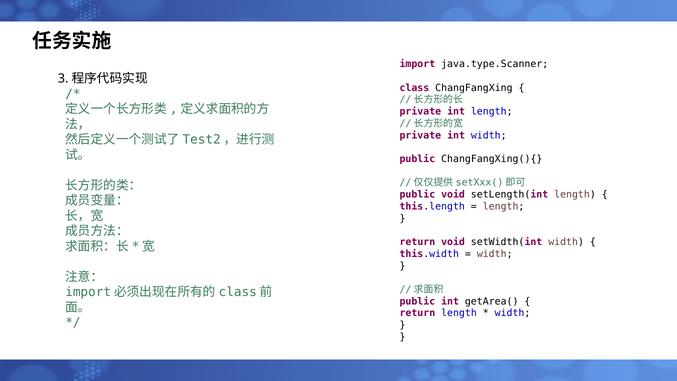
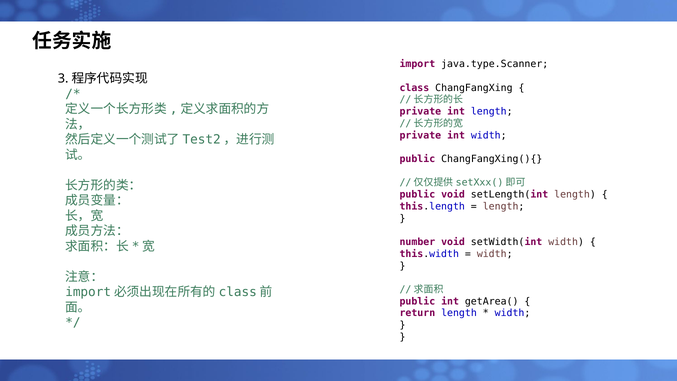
return: return -> number (417, 242)
